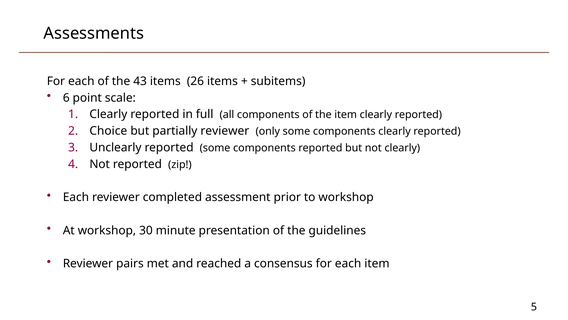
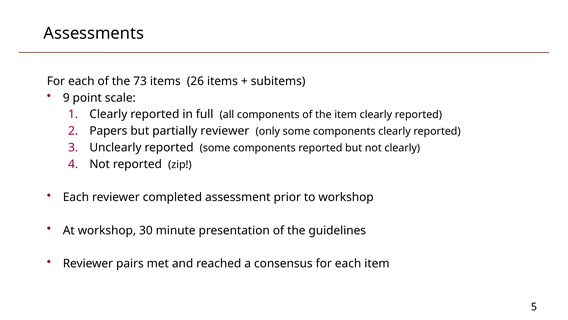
43: 43 -> 73 (140, 81)
6: 6 -> 9 (66, 98)
Choice: Choice -> Papers (108, 131)
